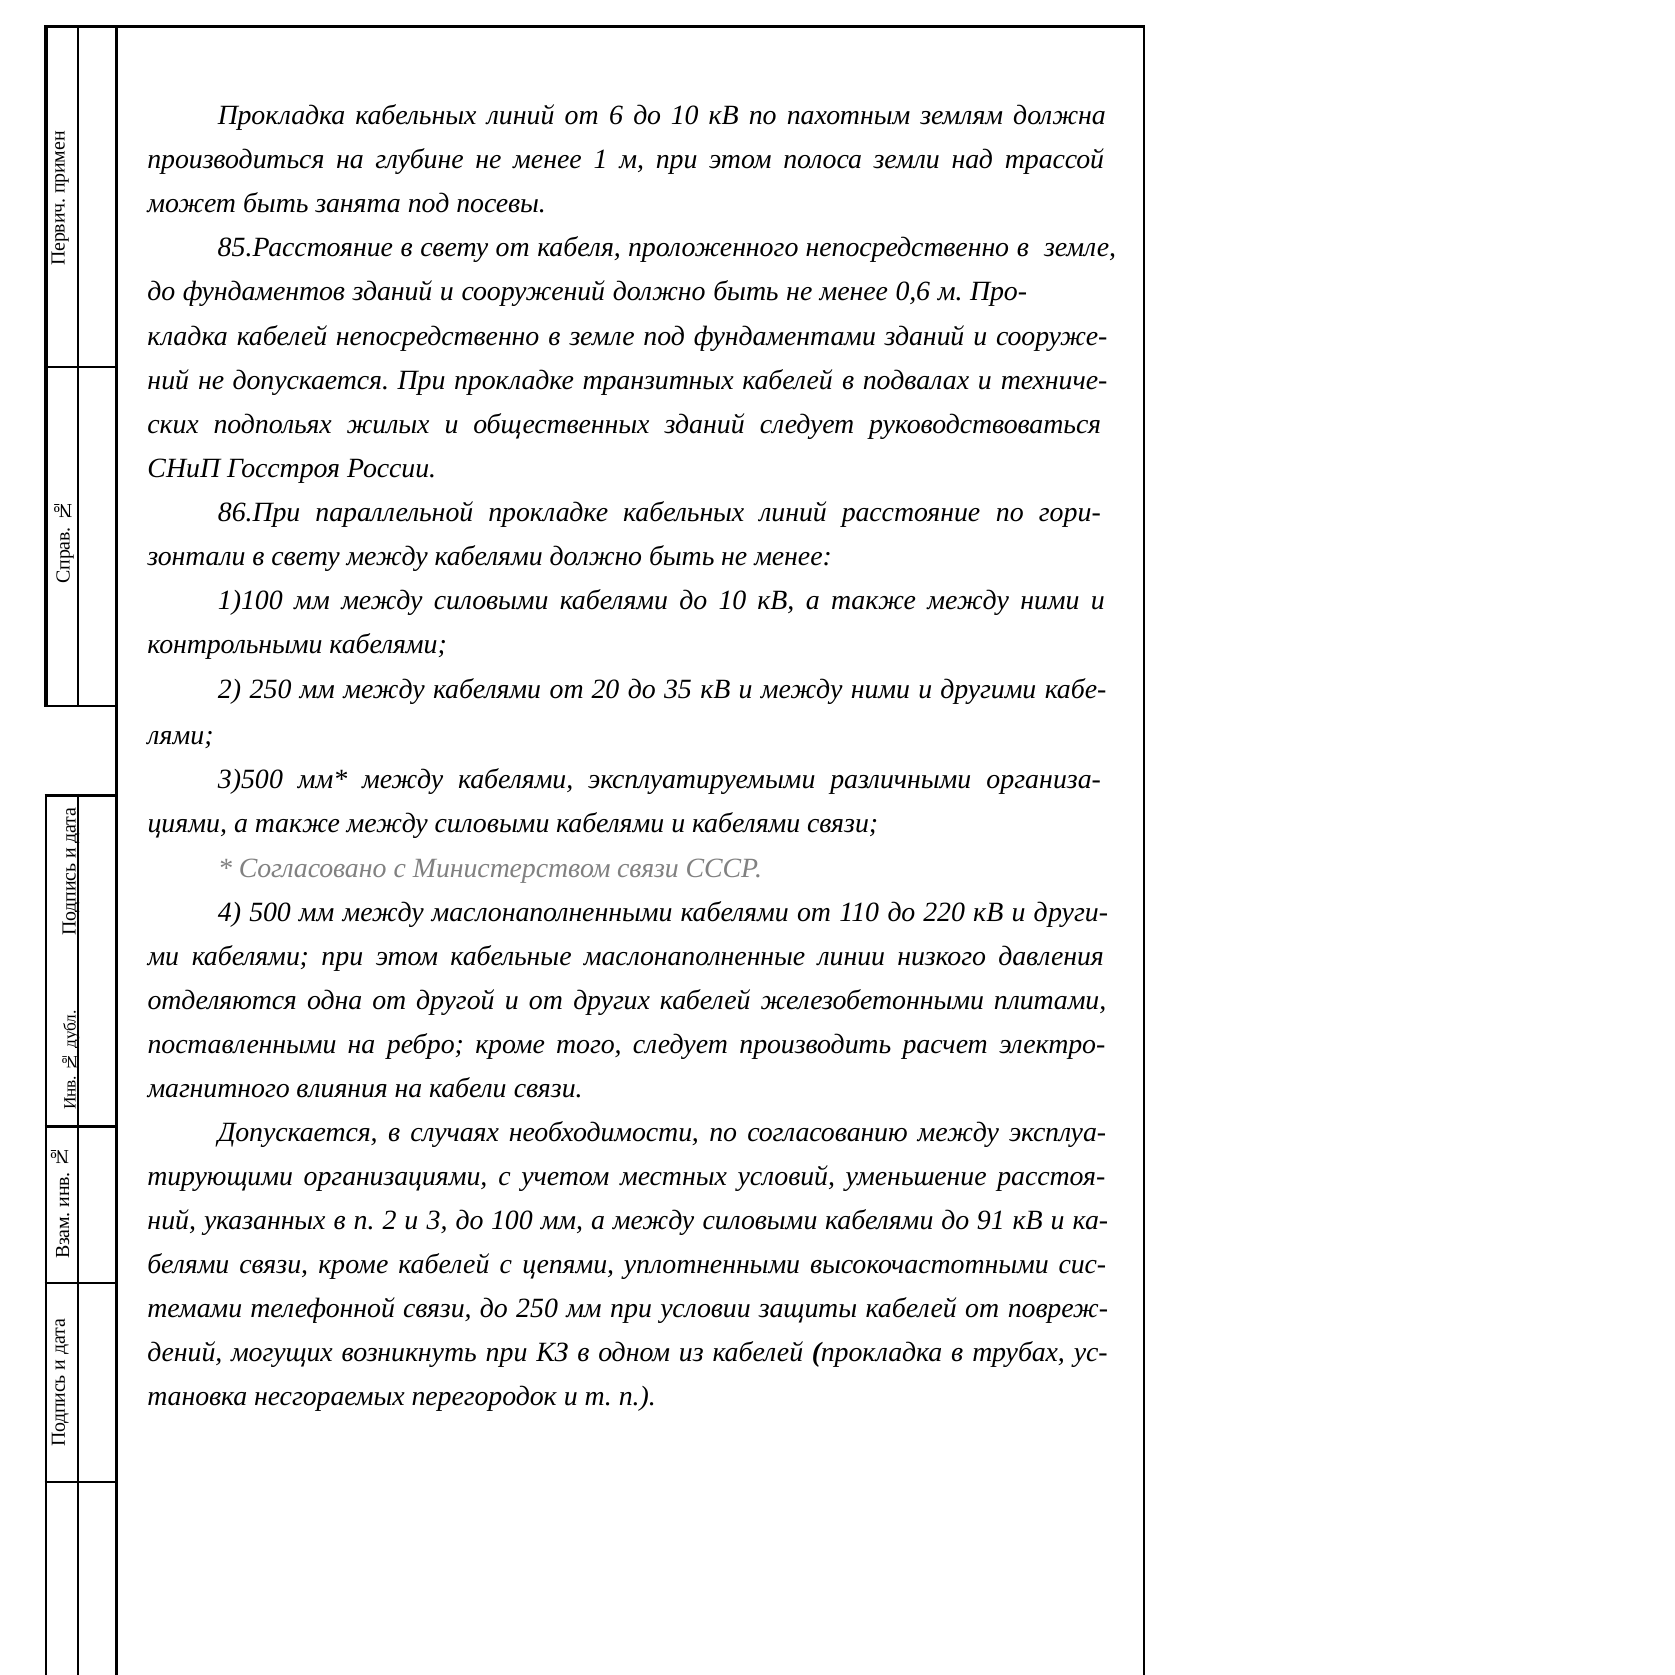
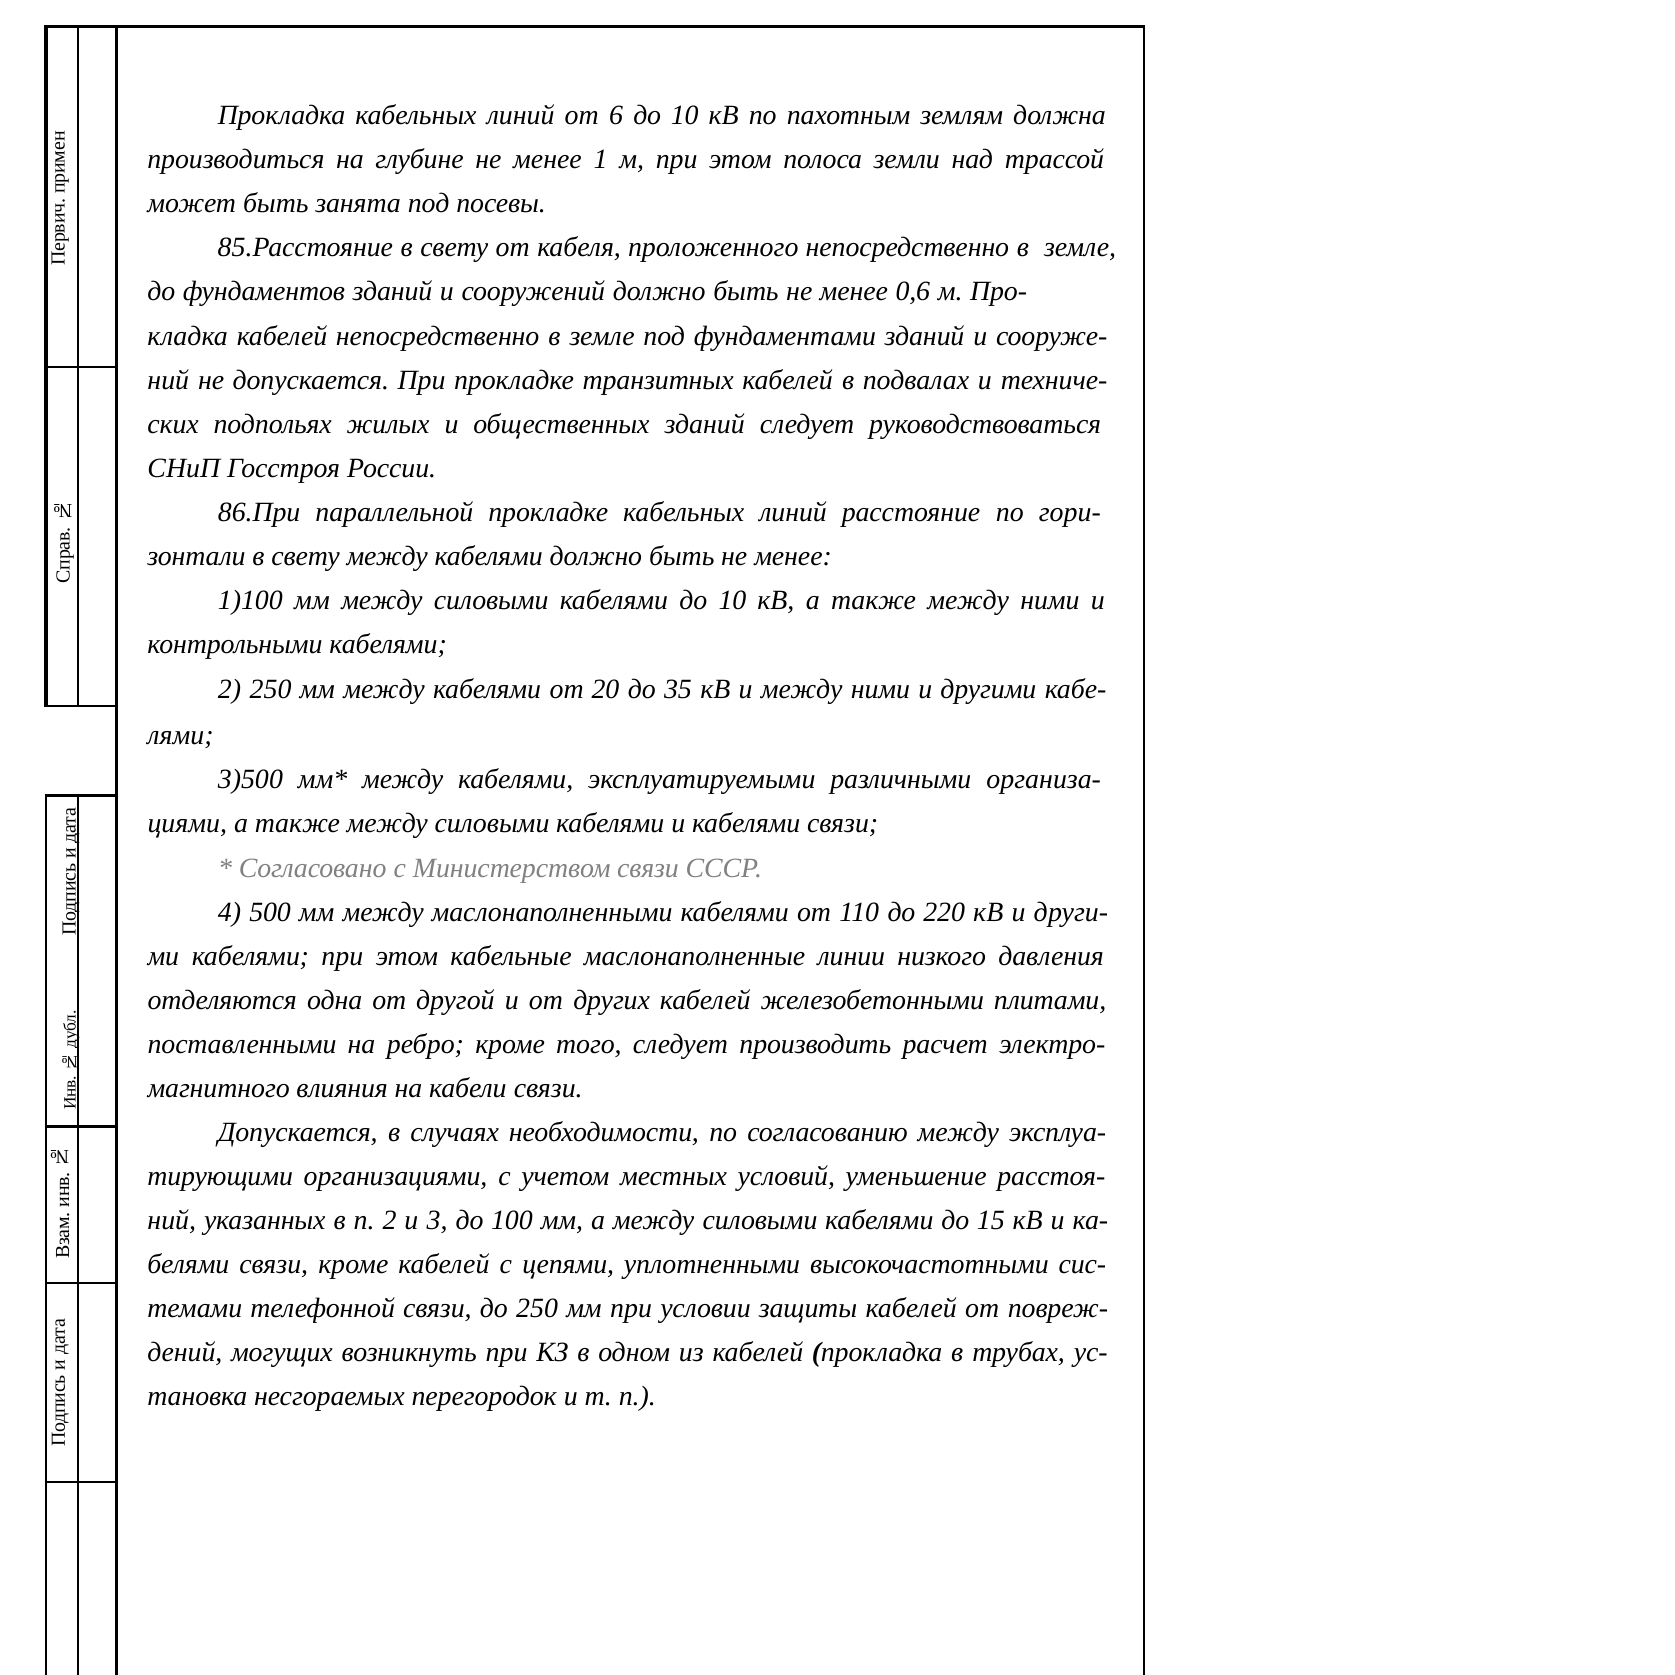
91: 91 -> 15 (991, 1220)
